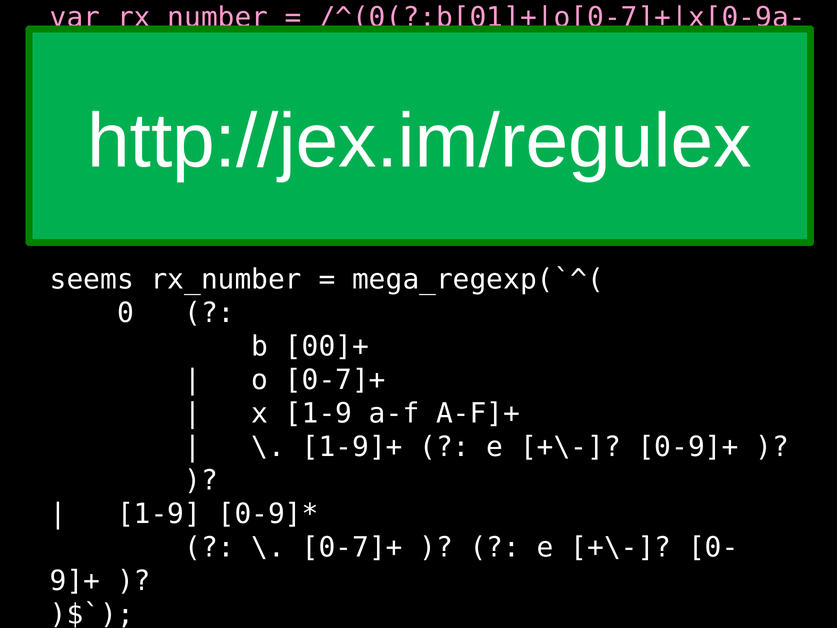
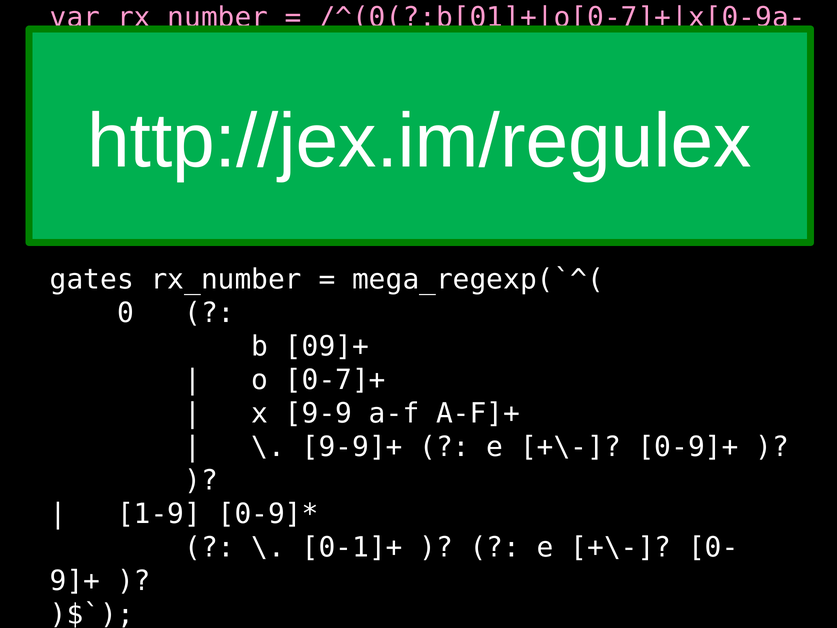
seems: seems -> gates (92, 280)
00]+: 00]+ -> 09]+ (327, 346)
x 1-9: 1-9 -> 9-9 (319, 413)
1-9]+: 1-9]+ -> 9-9]+ (352, 447)
0-7]+: 0-7]+ -> 0-1]+ (352, 547)
